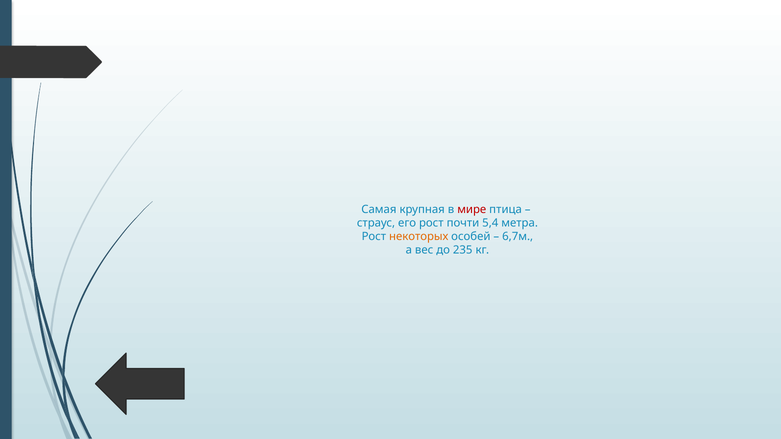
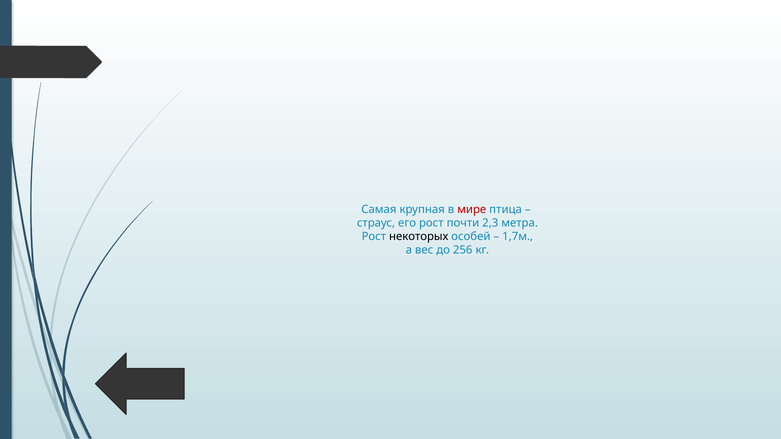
5,4: 5,4 -> 2,3 (490, 223)
некоторых colour: orange -> black (419, 237)
6,7м: 6,7м -> 1,7м (518, 237)
235: 235 -> 256 (463, 250)
